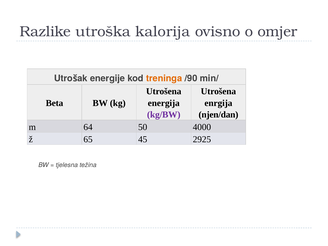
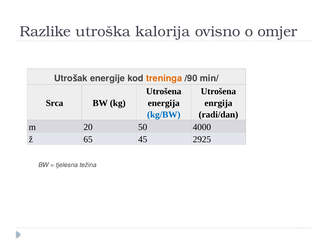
Beta: Beta -> Srca (54, 103)
kg/BW colour: purple -> blue (164, 115)
njen/dan: njen/dan -> radi/dan (218, 115)
64: 64 -> 20 (88, 127)
